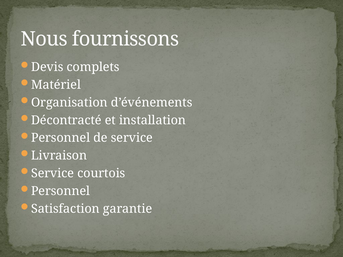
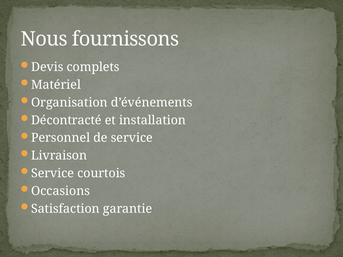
Personnel: Personnel -> Occasions (60, 191)
